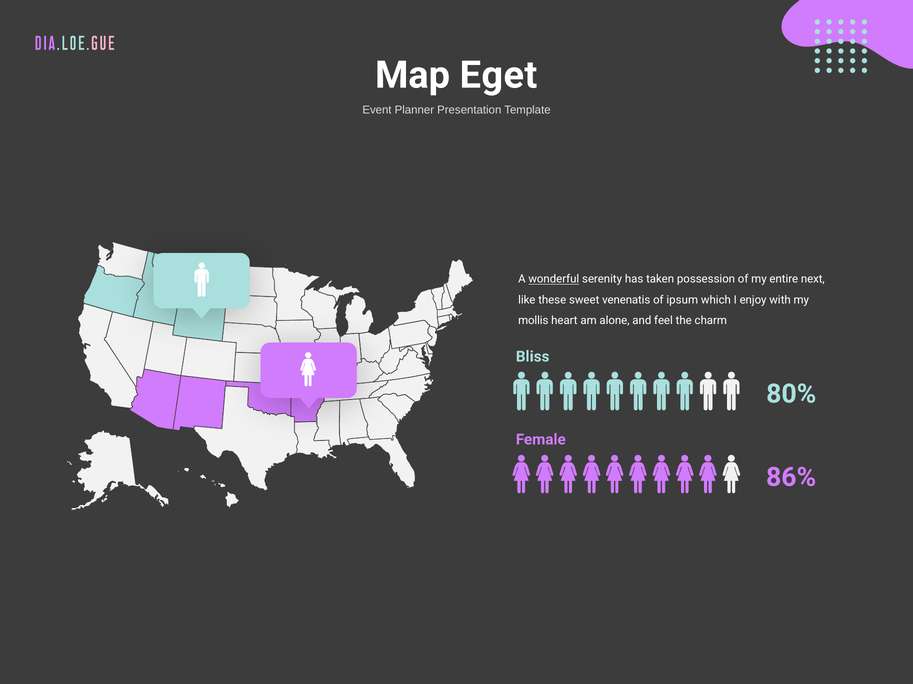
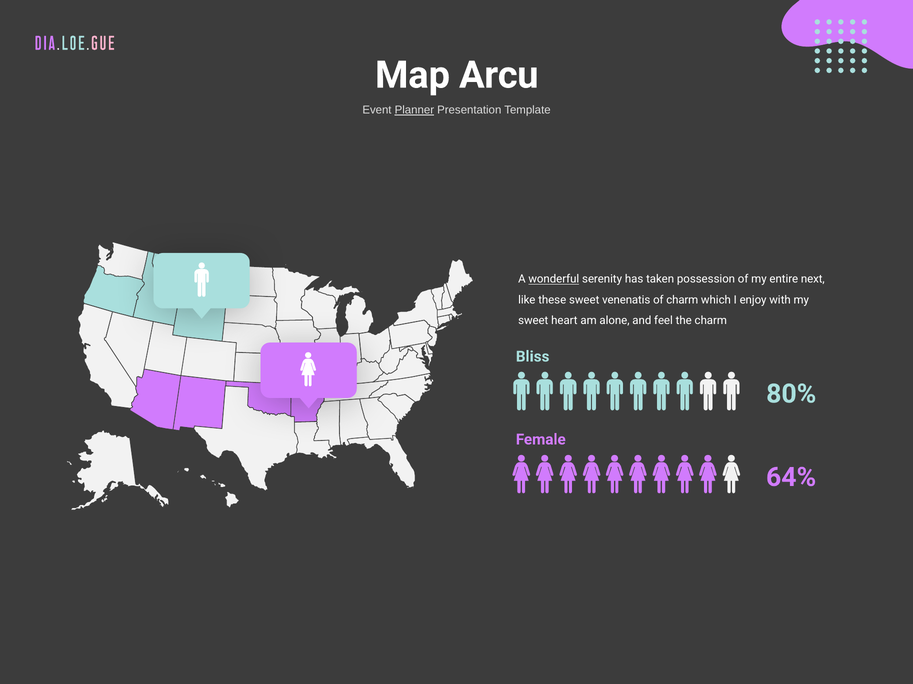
Eget: Eget -> Arcu (499, 75)
Planner underline: none -> present (414, 110)
of ipsum: ipsum -> charm (682, 300)
mollis: mollis -> sweet (533, 321)
86%: 86% -> 64% (791, 478)
